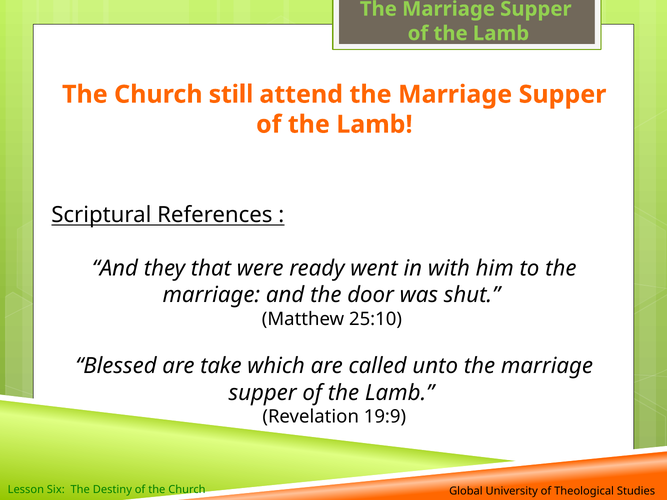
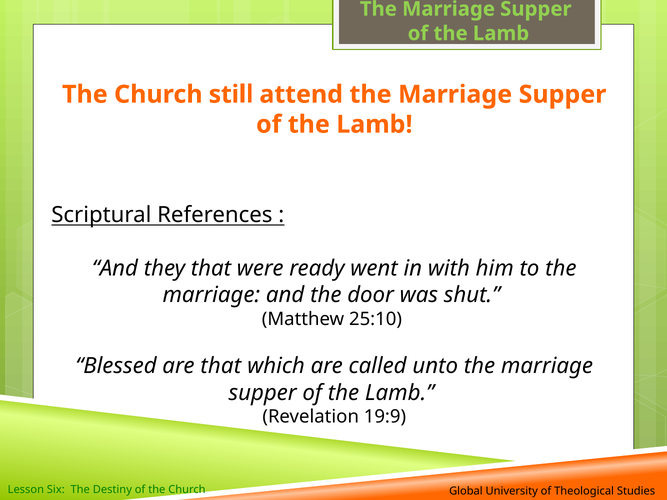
are take: take -> that (221, 366)
